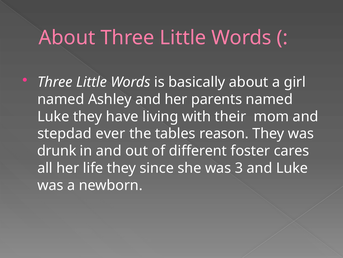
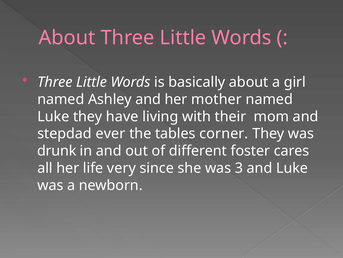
parents: parents -> mother (216, 99)
reason: reason -> corner (224, 133)
life they: they -> very (121, 168)
